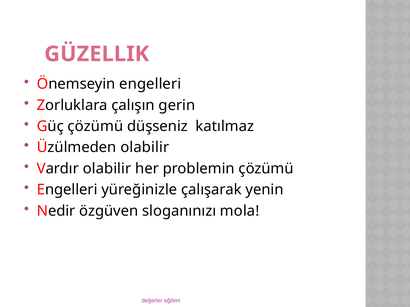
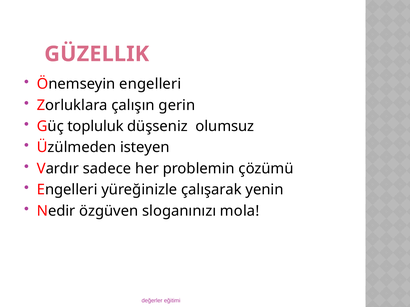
Güç çözümü: çözümü -> topluluk (96, 126)
katılmaz: katılmaz -> olumsuz (225, 126)
Üzülmeden olabilir: olabilir -> isteyen (145, 148)
Vardır olabilir: olabilir -> sadece (107, 169)
